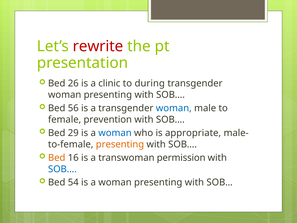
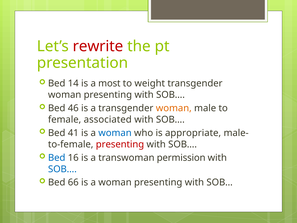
26: 26 -> 14 (73, 83)
clinic: clinic -> most (109, 83)
during: during -> weight (150, 83)
56: 56 -> 46 (73, 108)
woman colour: blue -> orange (174, 108)
prevention: prevention -> associated (108, 119)
29: 29 -> 41 (73, 133)
presenting colour: orange -> red (120, 144)
Bed colour: orange -> blue (57, 158)
54: 54 -> 66 (73, 182)
